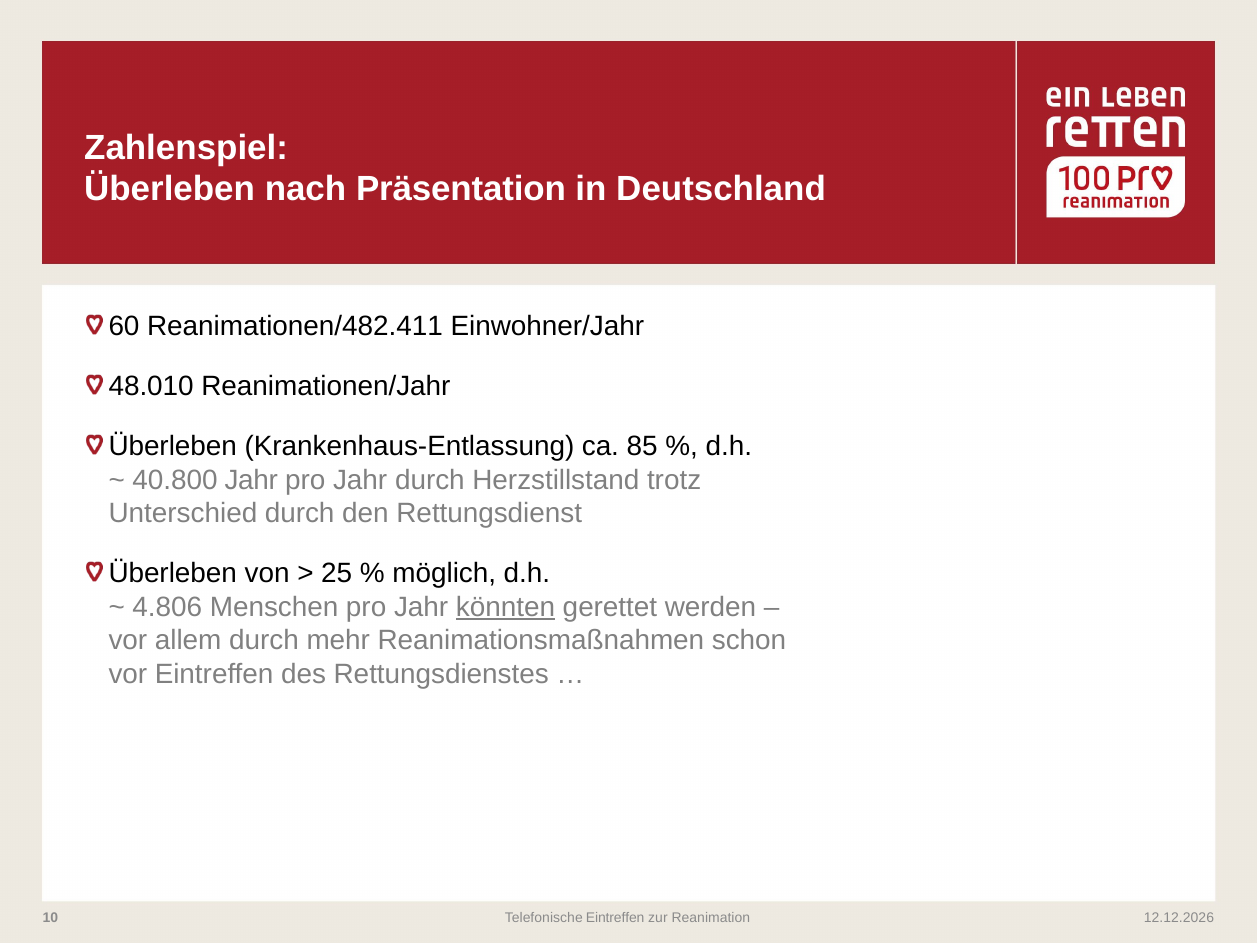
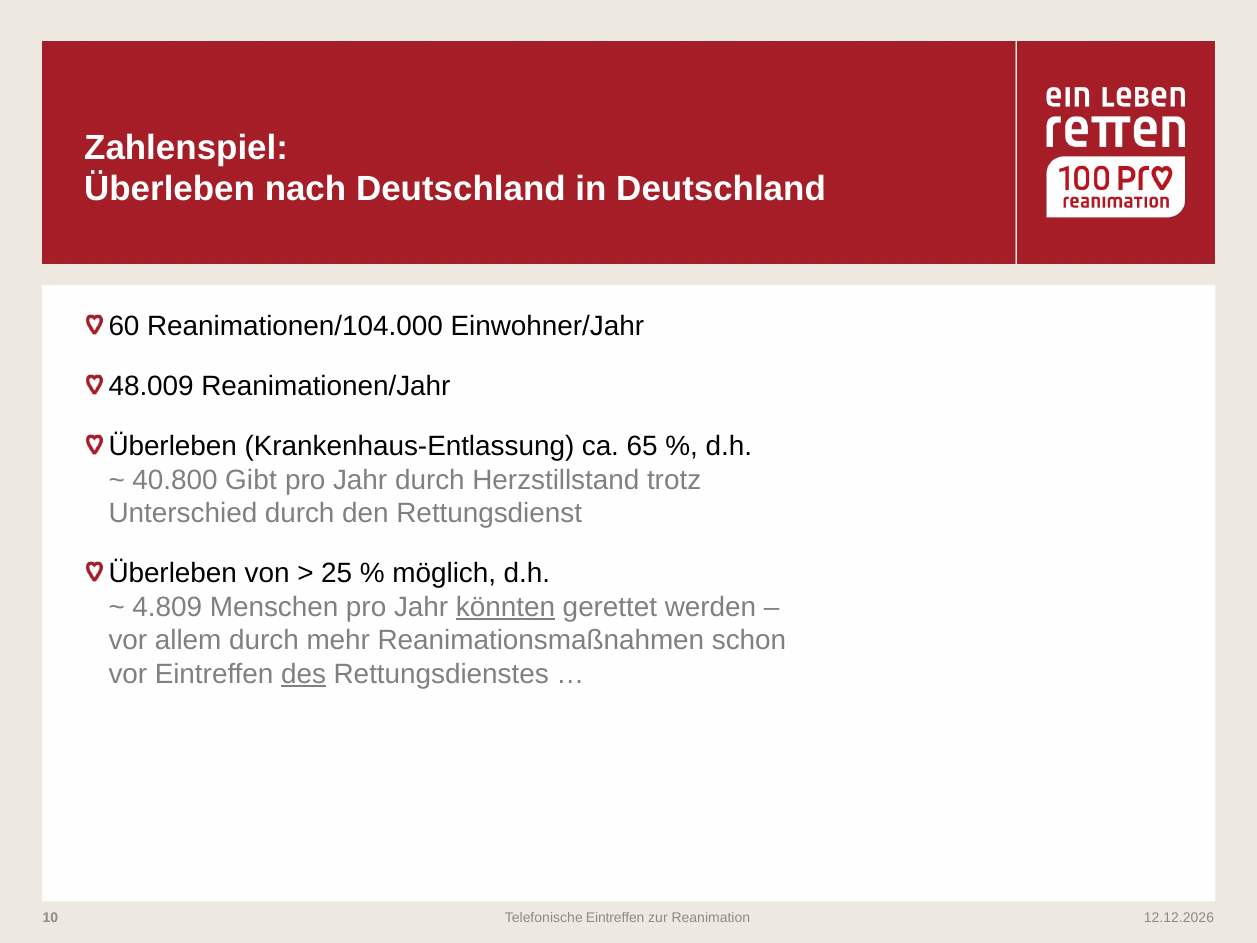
nach Präsentation: Präsentation -> Deutschland (461, 189)
Reanimationen/482.411: Reanimationen/482.411 -> Reanimationen/104.000 (295, 326)
48.010: 48.010 -> 48.009 (151, 386)
85: 85 -> 65 (642, 446)
40.800 Jahr: Jahr -> Gibt (251, 480)
4.806: 4.806 -> 4.809 (167, 607)
des underline: none -> present (304, 674)
